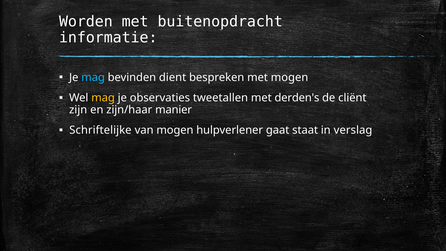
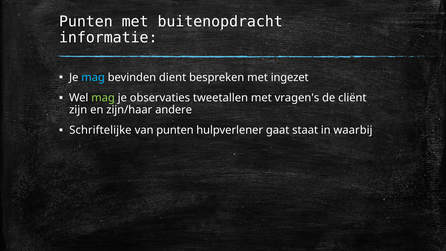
Worden: Worden -> Punten (86, 22)
met mogen: mogen -> ingezet (290, 77)
mag colour: yellow -> light green (103, 98)
derden's: derden's -> vragen's (297, 98)
manier: manier -> andere (174, 110)
van mogen: mogen -> punten (175, 130)
verslag: verslag -> waarbij (353, 130)
